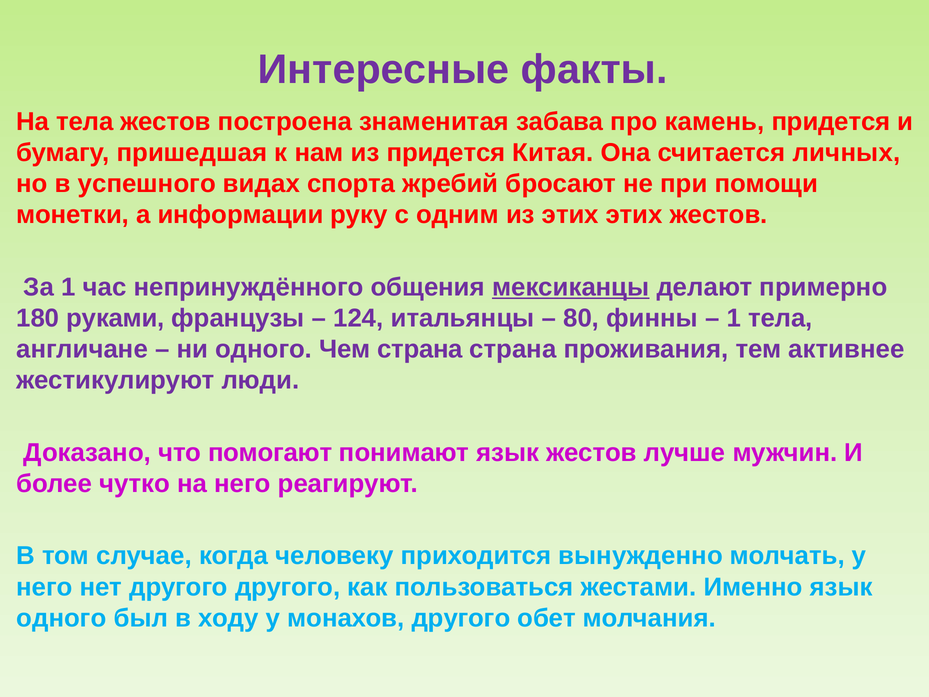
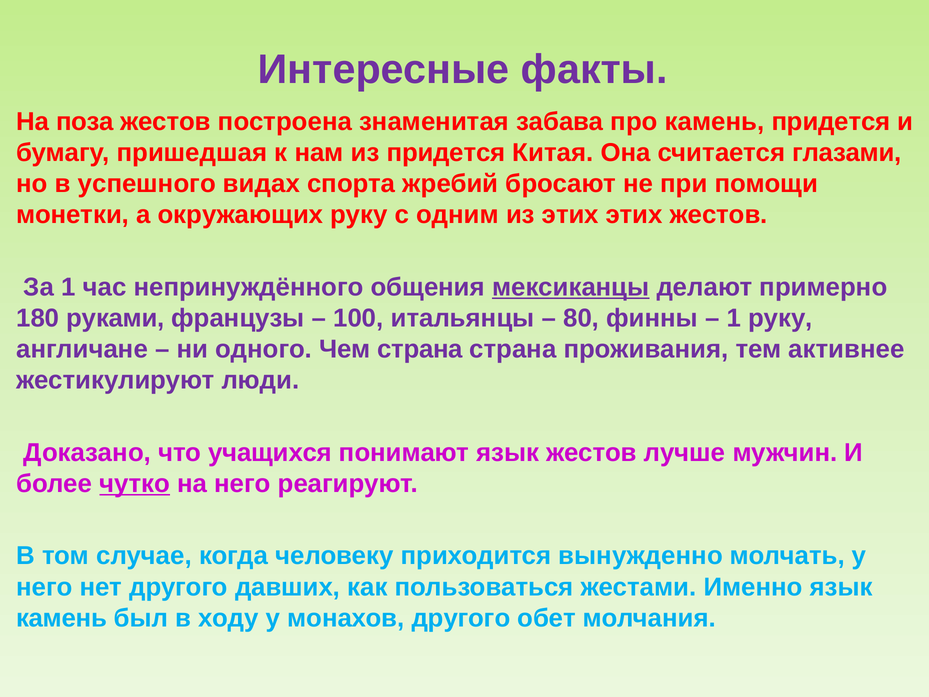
На тела: тела -> поза (85, 122)
личных: личных -> глазами (847, 153)
информации: информации -> окружающих (241, 215)
124: 124 -> 100 (358, 318)
1 тела: тела -> руку (780, 318)
помогают: помогают -> учащихся (270, 452)
чутко underline: none -> present (135, 483)
другого другого: другого -> давших (288, 587)
одного: одного -> камень (62, 618)
